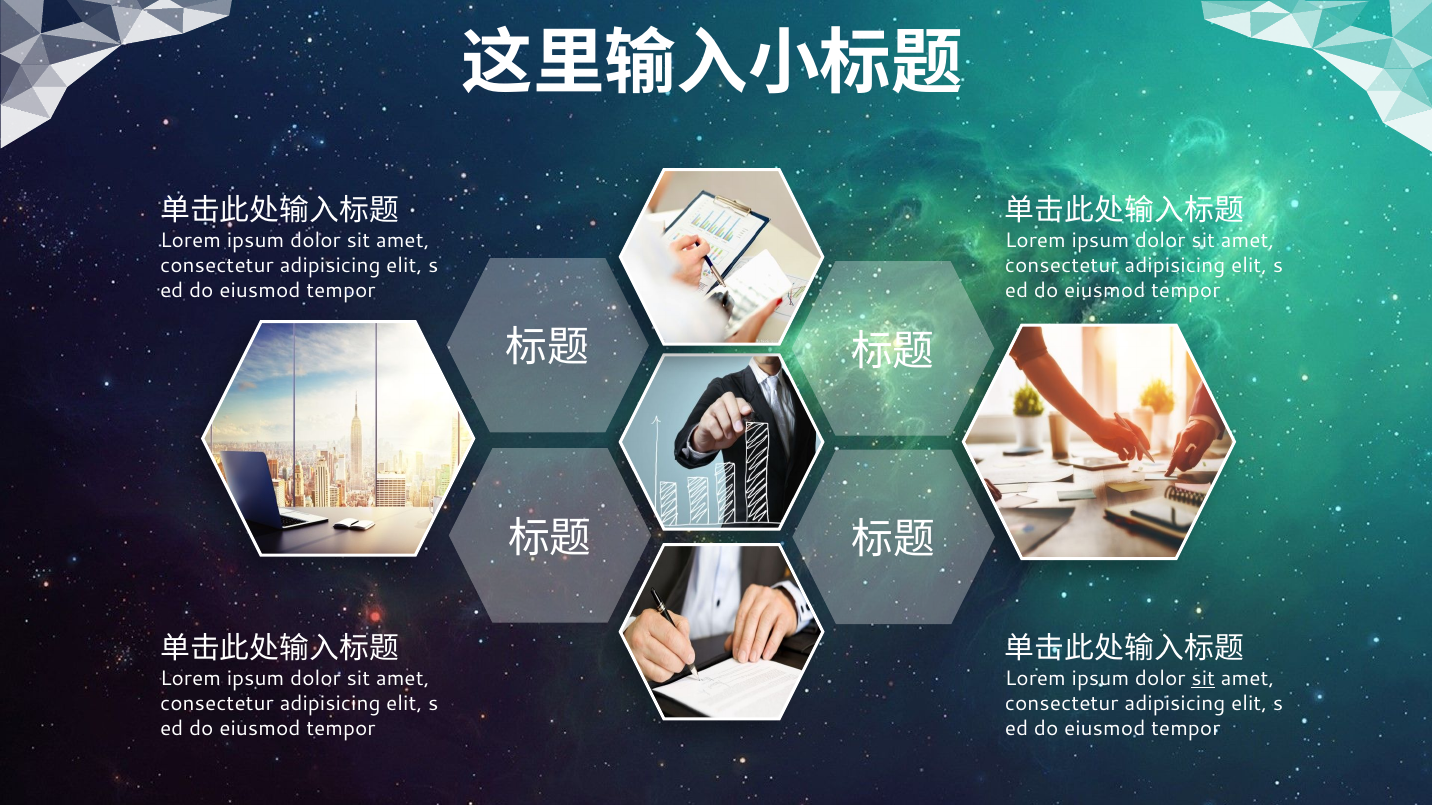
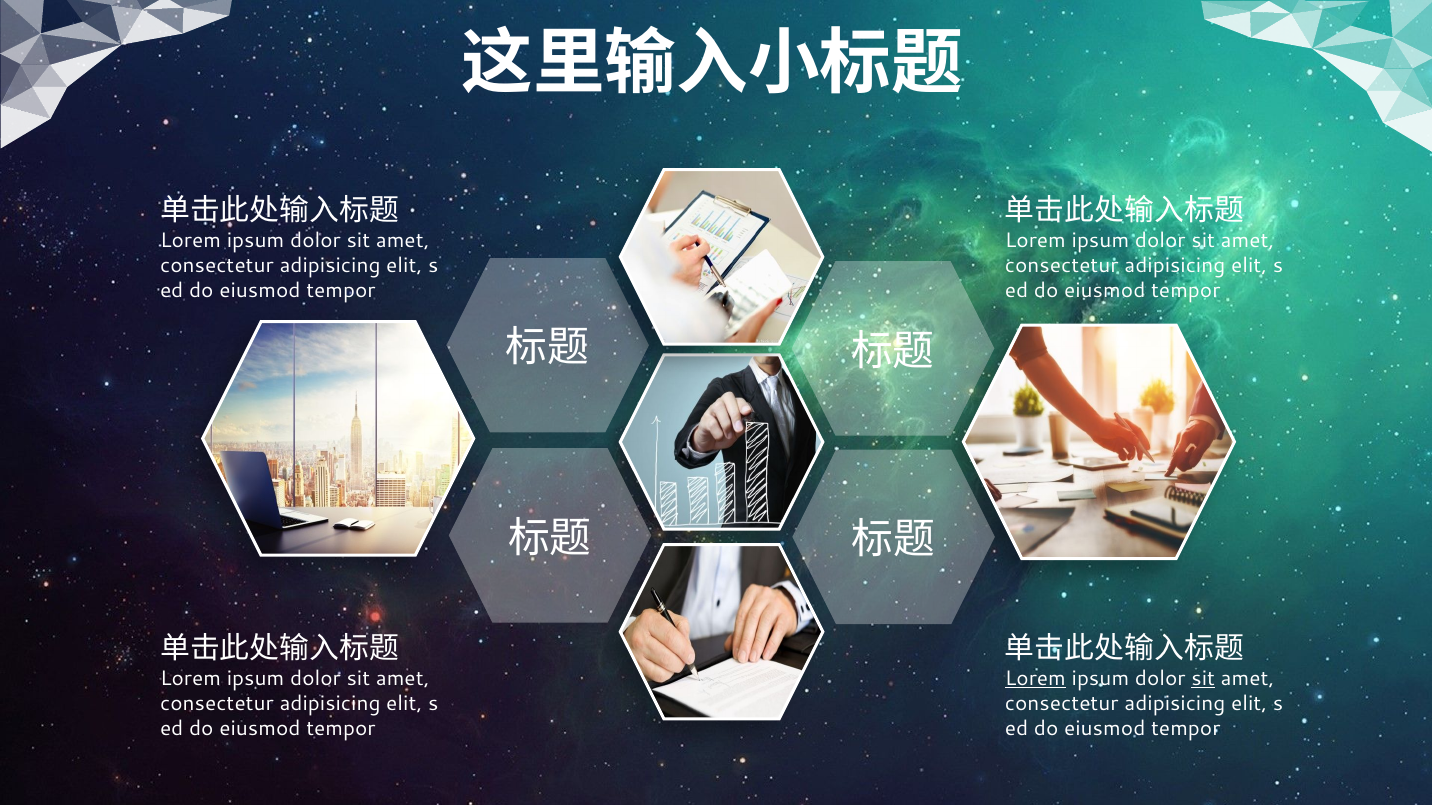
Lorem underline: none -> present (1035, 679)
